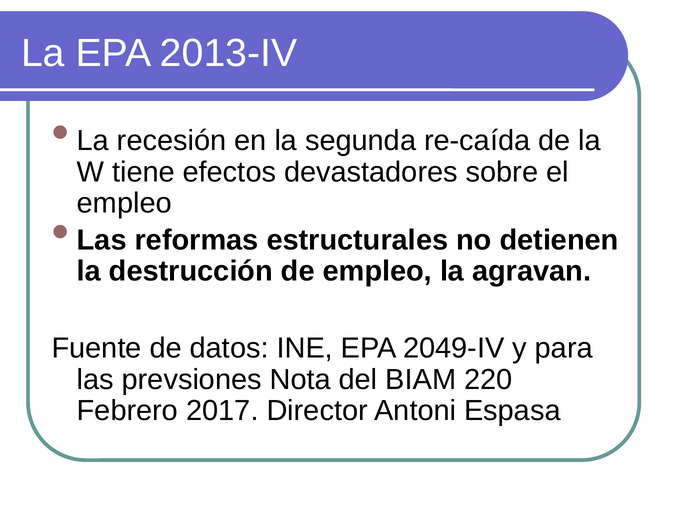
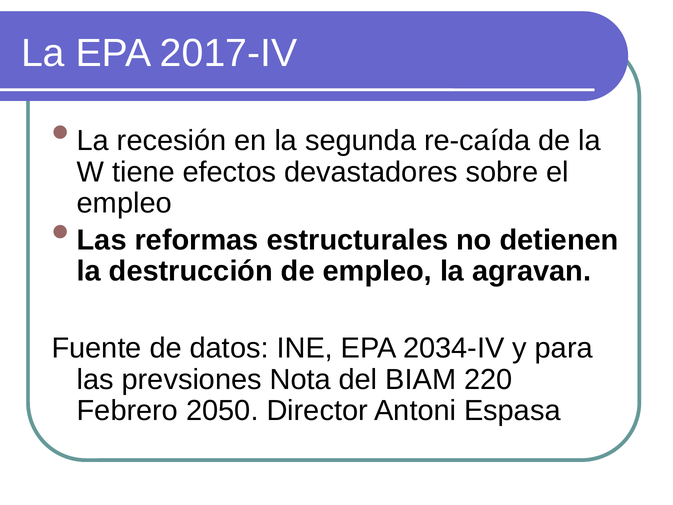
2013-IV: 2013-IV -> 2017-IV (229, 53)
2049-IV: 2049-IV -> 2034-IV (454, 348)
2017: 2017 -> 2050 (222, 411)
